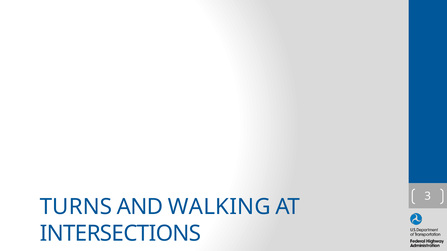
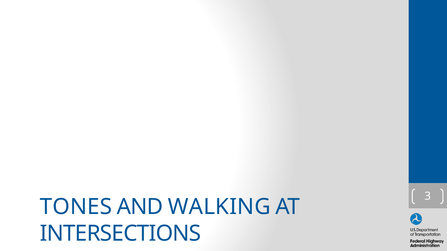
TURNS: TURNS -> TONES (76, 207)
